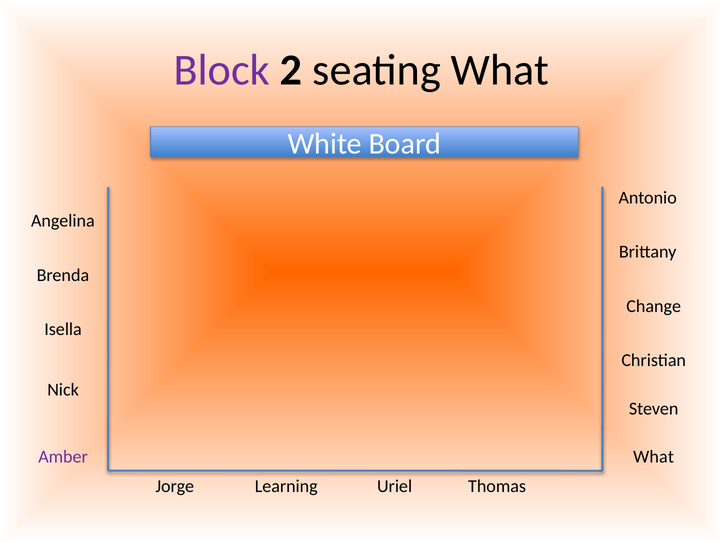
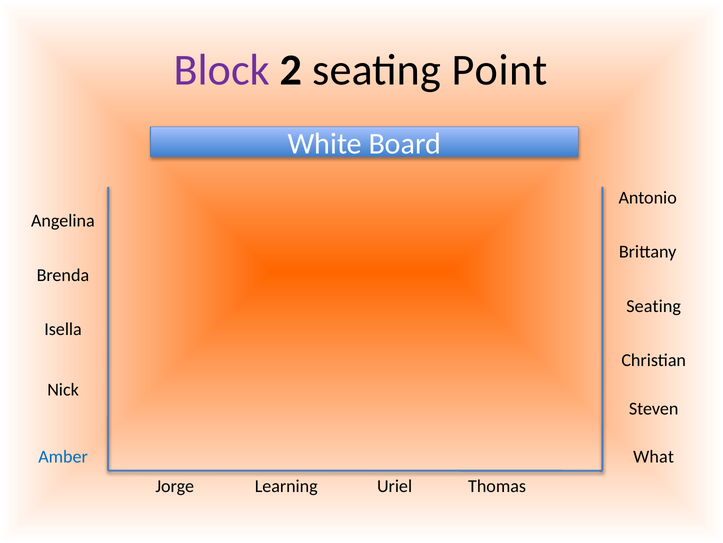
seating What: What -> Point (500, 70)
Change: Change -> Seating (654, 306)
Amber colour: purple -> blue (63, 456)
